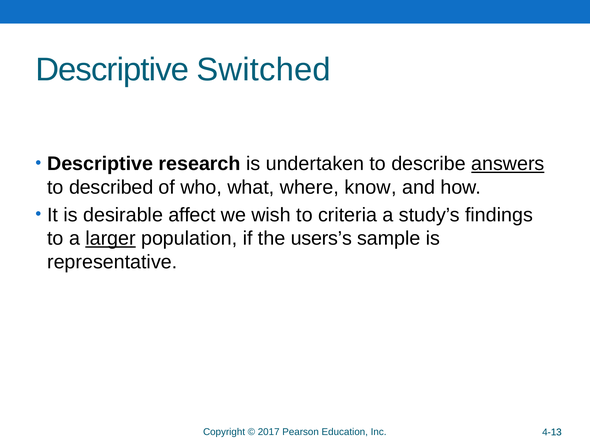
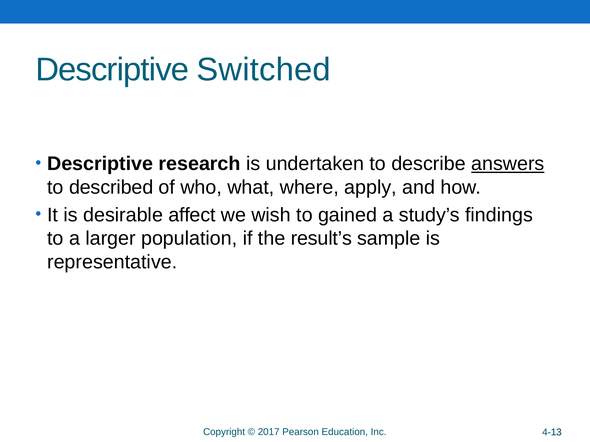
know: know -> apply (371, 188)
criteria: criteria -> gained (348, 215)
larger underline: present -> none (111, 239)
users’s: users’s -> result’s (321, 239)
